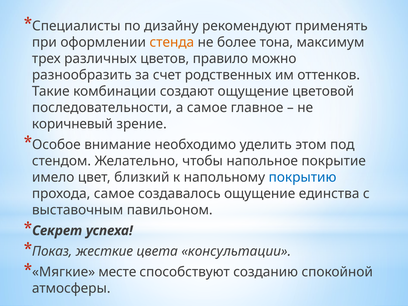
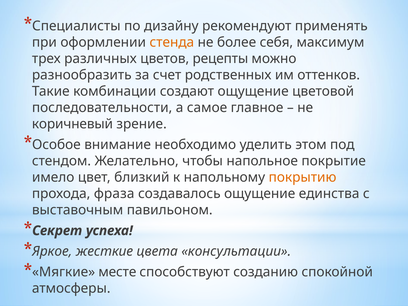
тона: тона -> себя (276, 42)
правило: правило -> рецепты (220, 59)
покрытию colour: blue -> orange (303, 177)
прохода самое: самое -> фраза (114, 194)
Показ: Показ -> Яркое (52, 251)
